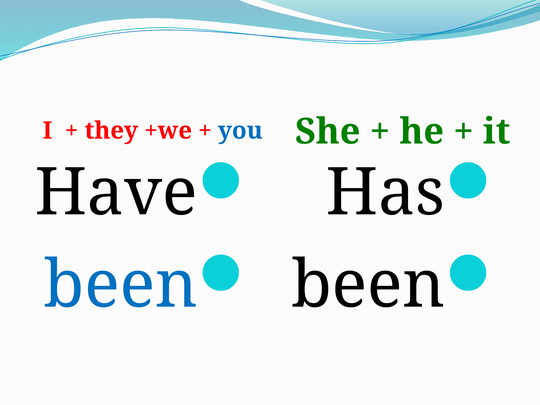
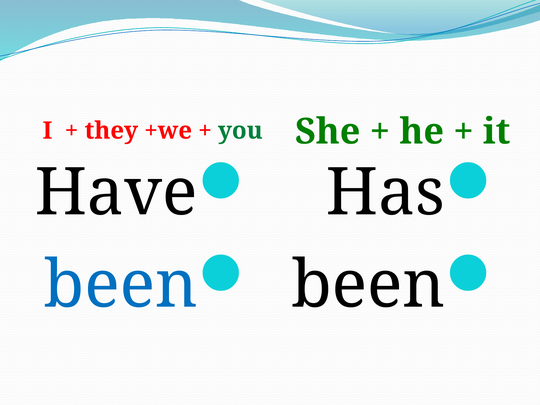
you colour: blue -> green (240, 131)
